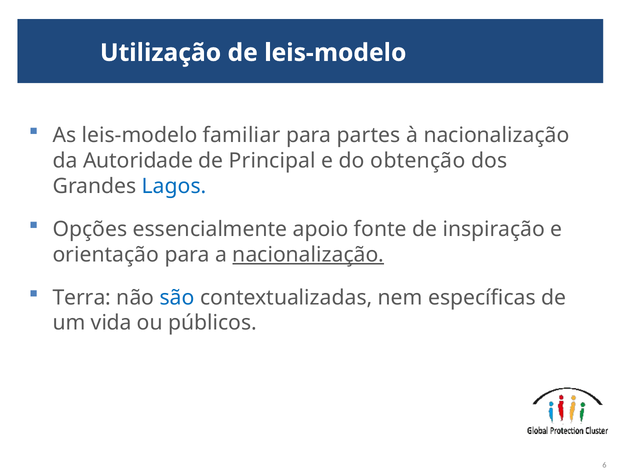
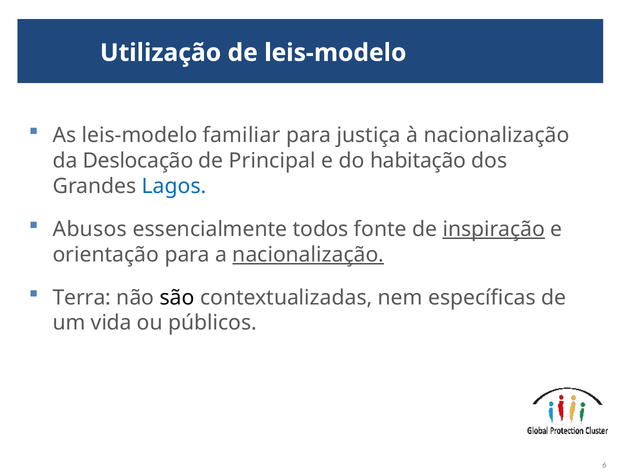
partes: partes -> justiça (369, 135)
Autoridade: Autoridade -> Deslocação (138, 161)
obtenção: obtenção -> habitação (418, 161)
Opções: Opções -> Abusos (90, 229)
apoio: apoio -> todos (321, 229)
inspiração underline: none -> present (494, 229)
são colour: blue -> black (177, 298)
